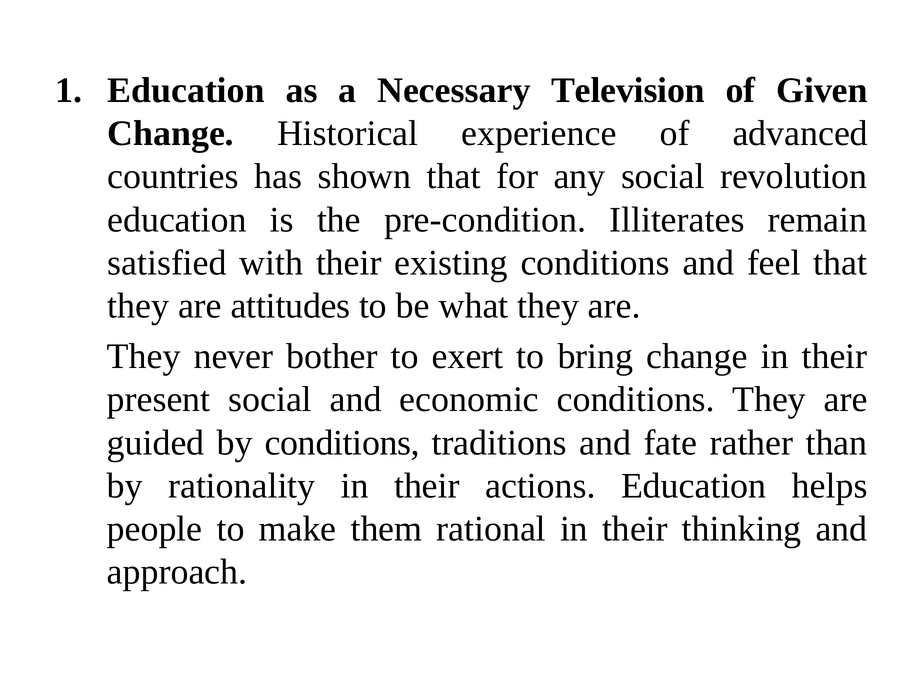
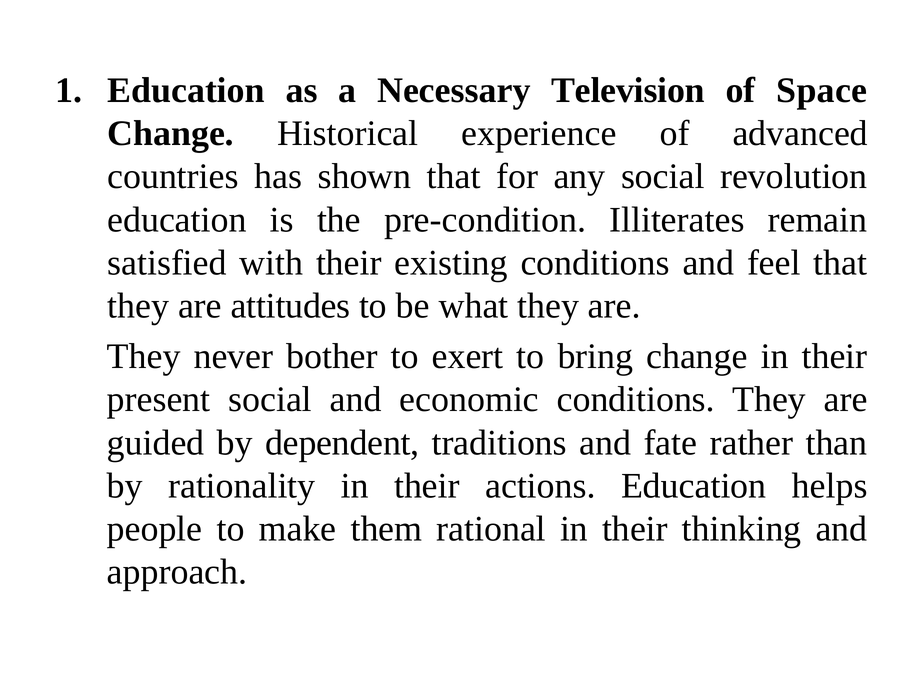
Given: Given -> Space (822, 90)
by conditions: conditions -> dependent (342, 443)
